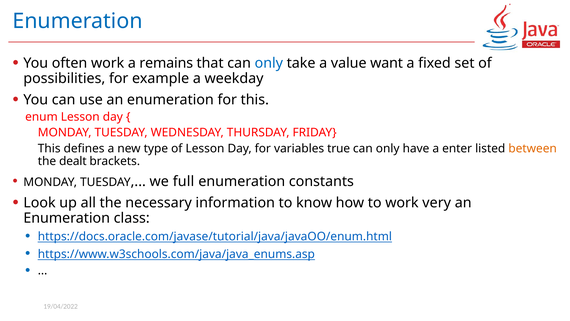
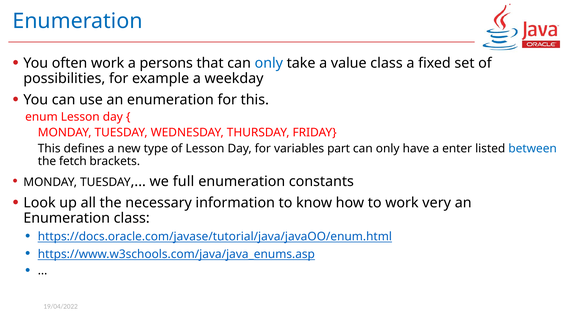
remains: remains -> persons (166, 63)
value want: want -> class (386, 63)
true: true -> part (339, 148)
between colour: orange -> blue (533, 148)
dealt: dealt -> fetch (73, 161)
